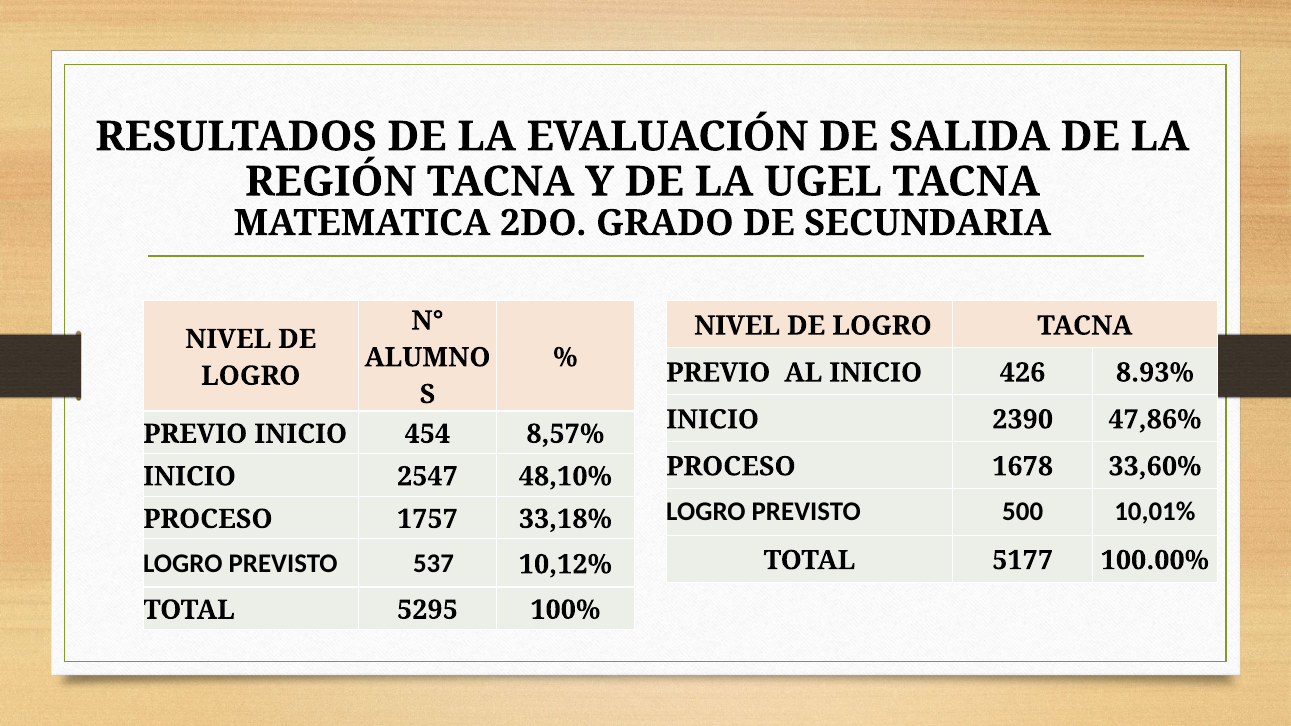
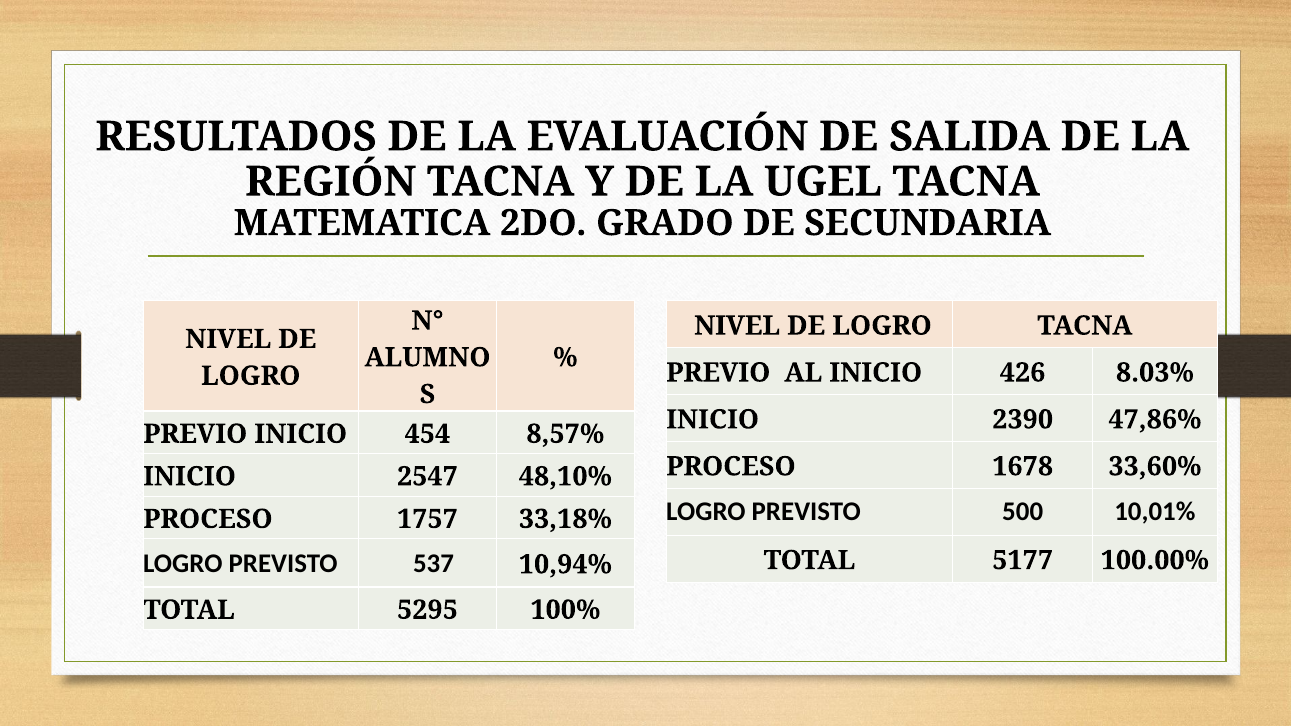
8.93%: 8.93% -> 8.03% (1155, 373)
10,12%: 10,12% -> 10,94% (565, 565)
